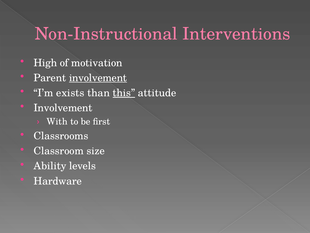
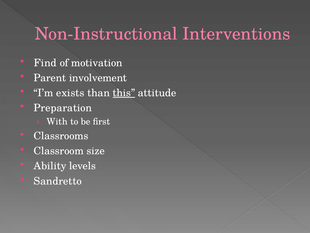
High: High -> Find (45, 63)
involvement underline: present -> none (98, 78)
Involvement: Involvement -> Preparation (63, 108)
Hardware: Hardware -> Sandretto (58, 181)
